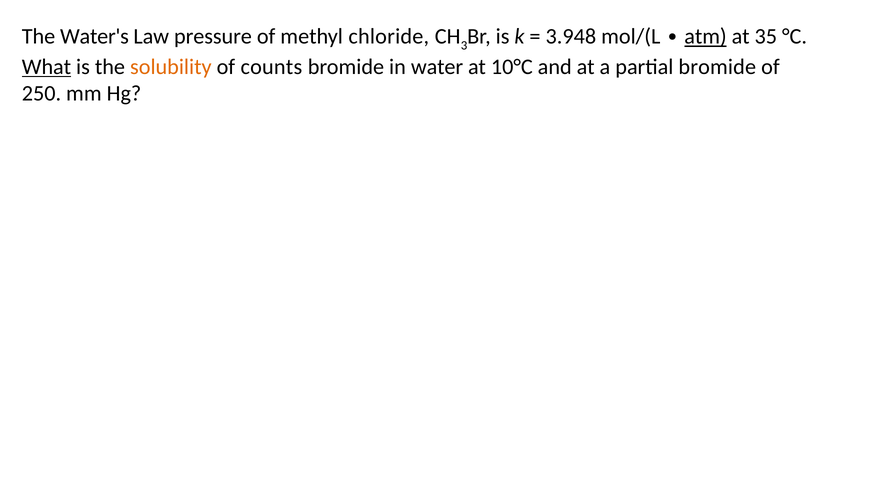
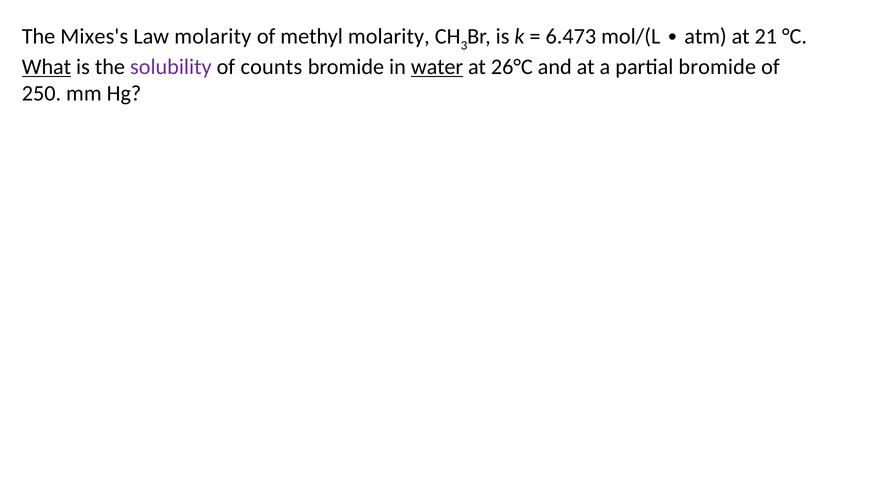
Water's: Water's -> Mixes's (94, 37)
Law pressure: pressure -> molarity (213, 37)
methyl chloride: chloride -> molarity (389, 37)
3.948: 3.948 -> 6.473 (571, 37)
atm underline: present -> none (705, 37)
35: 35 -> 21 (766, 37)
solubility colour: orange -> purple (171, 67)
water underline: none -> present (437, 67)
10°C: 10°C -> 26°C (512, 67)
